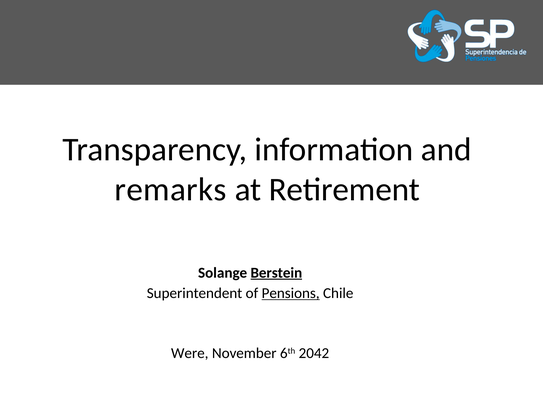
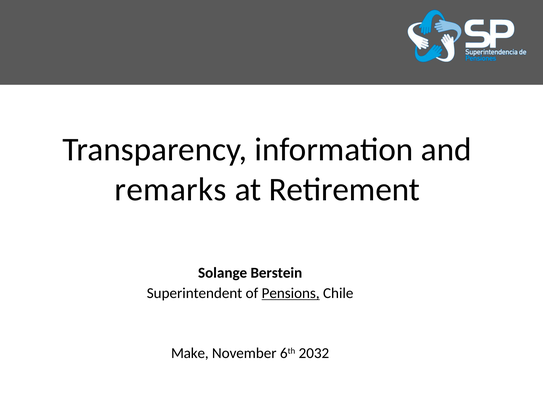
Berstein underline: present -> none (276, 273)
Were: Were -> Make (190, 353)
2042: 2042 -> 2032 (314, 353)
